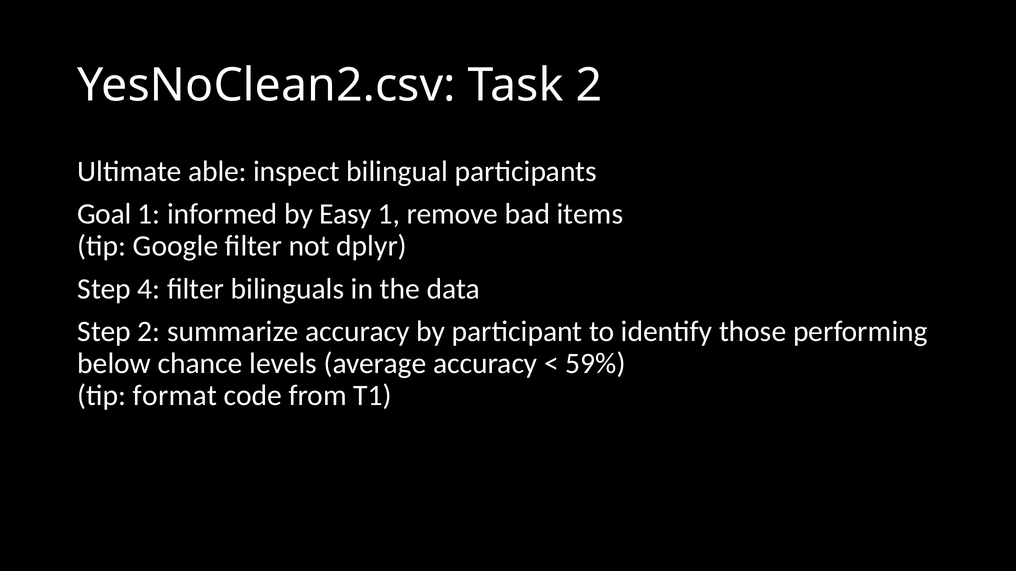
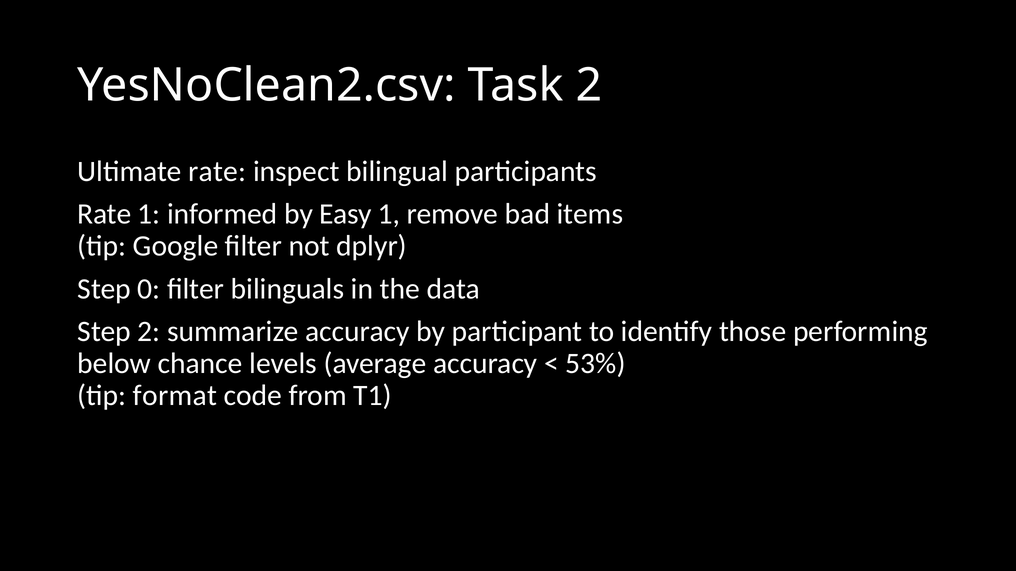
Ultimate able: able -> rate (217, 172)
Goal: Goal -> Rate (104, 214)
4: 4 -> 0 (149, 289)
59%: 59% -> 53% (596, 364)
